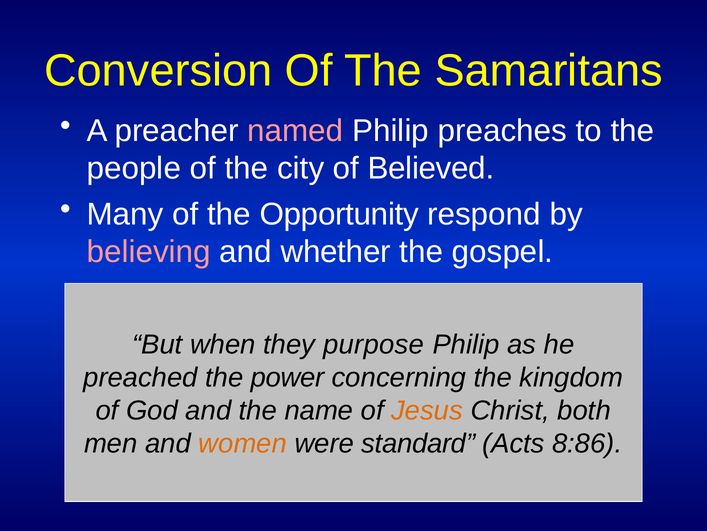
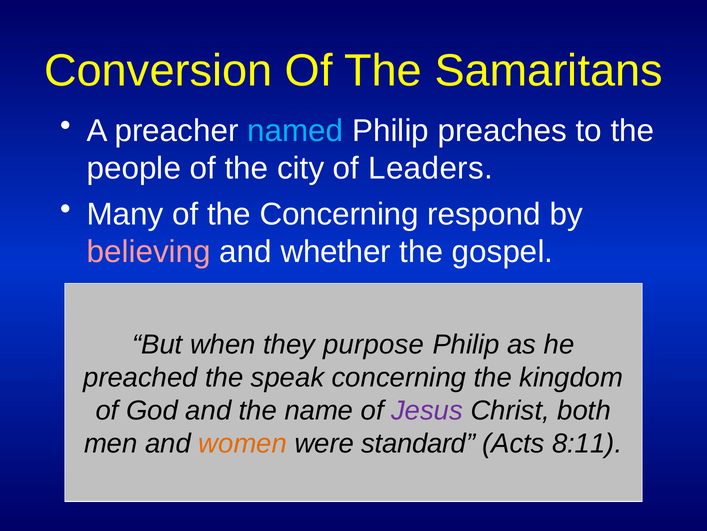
named colour: pink -> light blue (295, 131)
Believed: Believed -> Leaders (431, 168)
the Opportunity: Opportunity -> Concerning (339, 214)
power: power -> speak (288, 377)
Jesus colour: orange -> purple (427, 410)
8:86: 8:86 -> 8:11 (587, 443)
